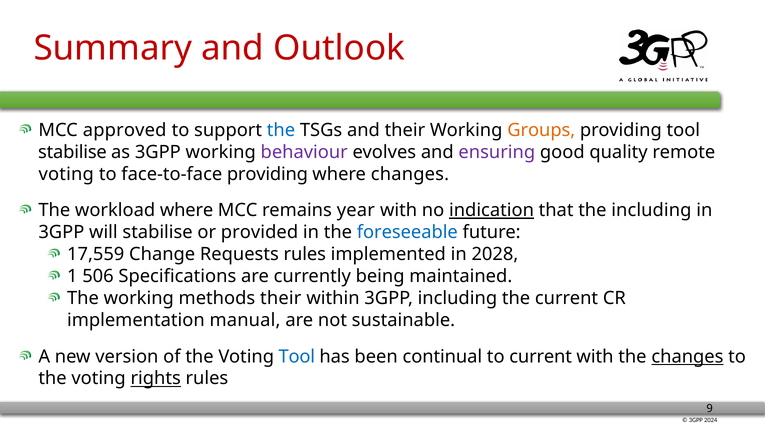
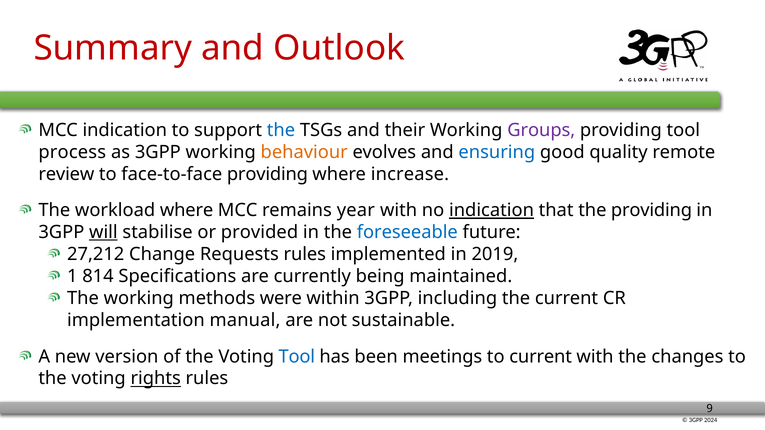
MCC approved: approved -> indication (125, 130)
Groups colour: orange -> purple (541, 130)
stabilise: stabilise -> process (72, 152)
behaviour colour: purple -> orange (304, 152)
ensuring colour: purple -> blue (497, 152)
voting: voting -> review (66, 174)
where changes: changes -> increase (410, 174)
the including: including -> providing (651, 211)
will underline: none -> present (103, 232)
17,559: 17,559 -> 27,212 (96, 254)
2028: 2028 -> 2019 (495, 254)
506: 506 -> 814 (98, 276)
methods their: their -> were (281, 298)
continual: continual -> meetings (442, 357)
changes underline: present -> none (687, 357)
